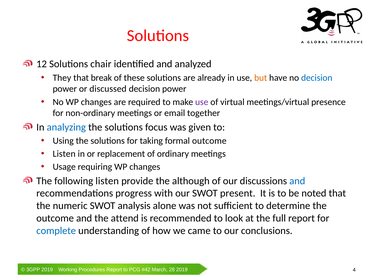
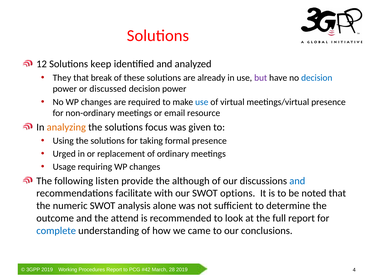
chair: chair -> keep (101, 64)
but colour: orange -> purple (261, 78)
use colour: purple -> blue (202, 102)
together: together -> resource (204, 113)
analyzing colour: blue -> orange (66, 127)
formal outcome: outcome -> presence (209, 141)
Listen: Listen -> Urged (64, 154)
progress: progress -> facilitate (134, 193)
present: present -> options (238, 193)
